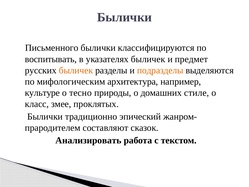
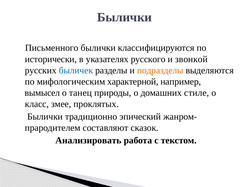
воспитывать: воспитывать -> исторически (51, 59)
указателях быличек: быличек -> русского (148, 59)
предмет: предмет -> звонкой (191, 59)
быличек colour: orange -> blue (76, 70)
архитектура: архитектура -> характерной (133, 81)
культуре: культуре -> вымысел (42, 93)
тесно: тесно -> танец (80, 93)
